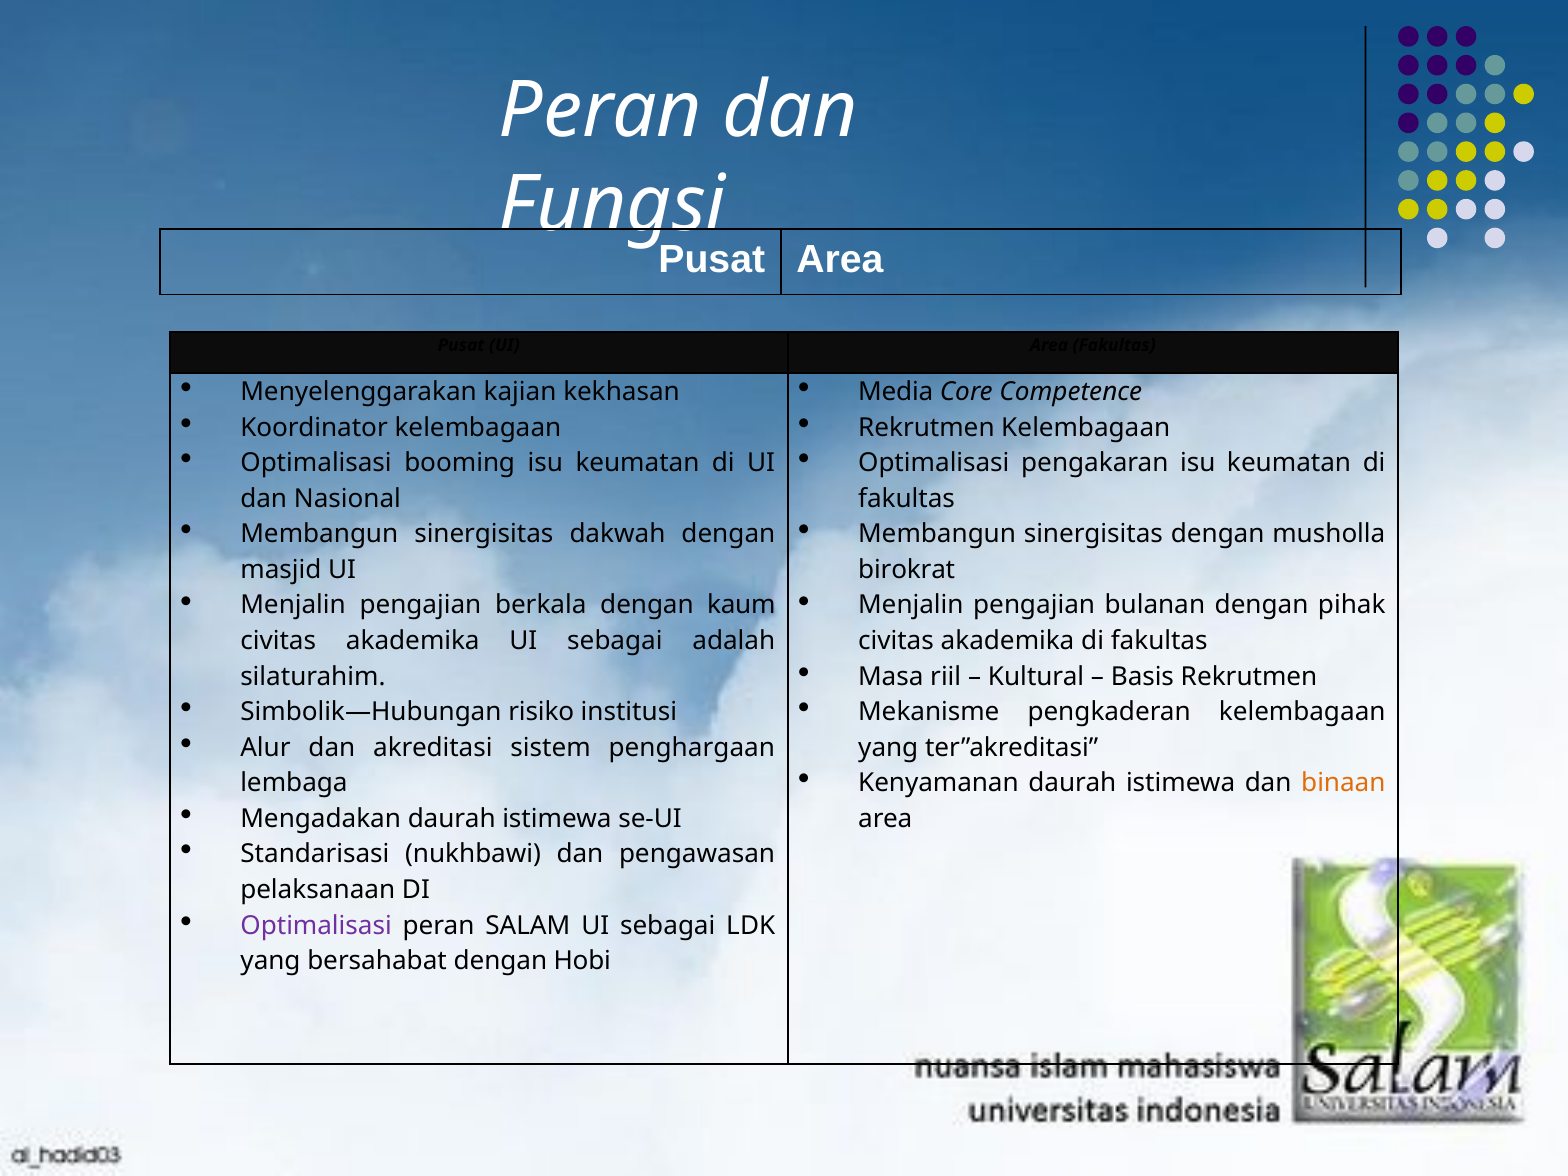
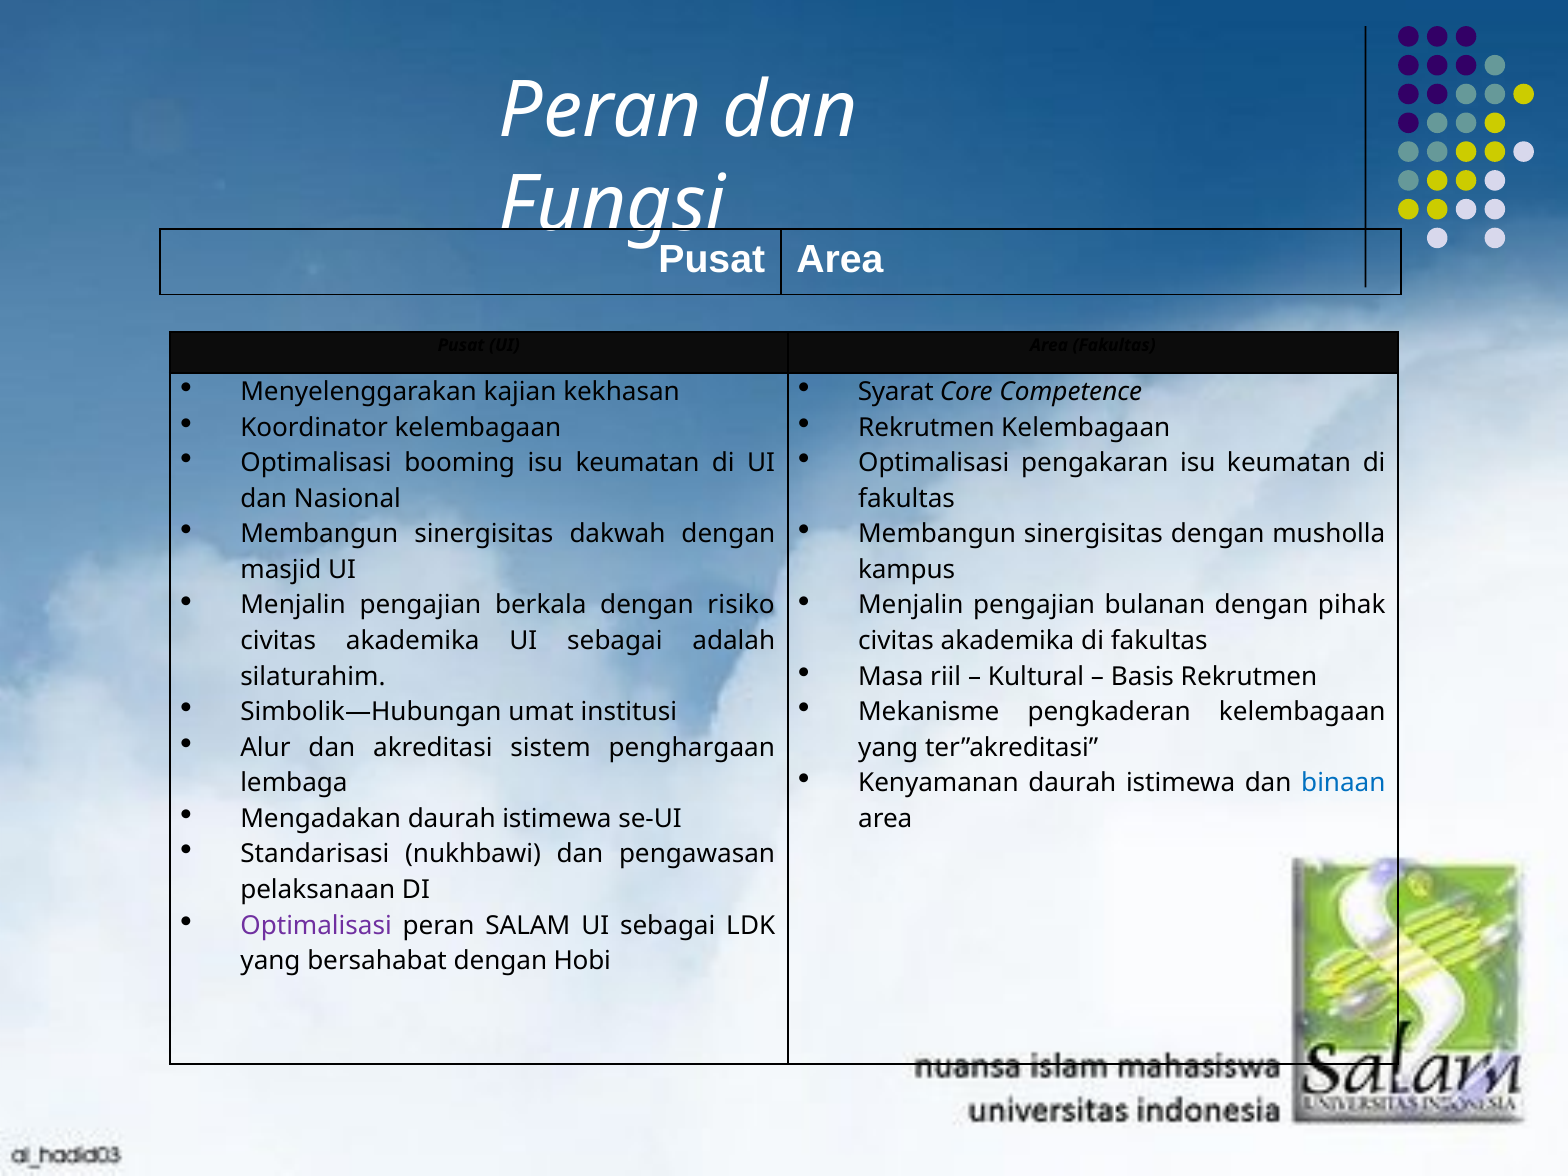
Media: Media -> Syarat (896, 392)
birokrat: birokrat -> kampus (907, 570)
kaum: kaum -> risiko (741, 605)
risiko: risiko -> umat (541, 712)
binaan colour: orange -> blue (1343, 783)
